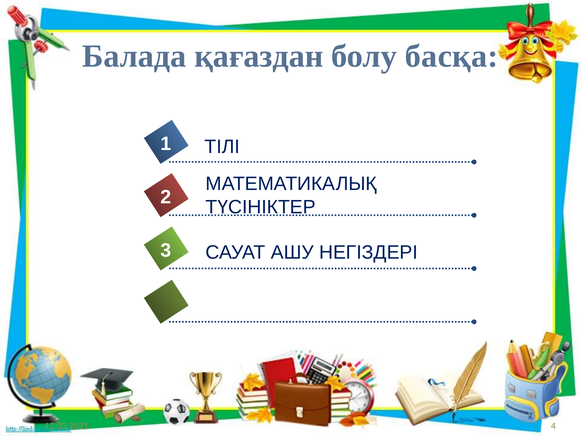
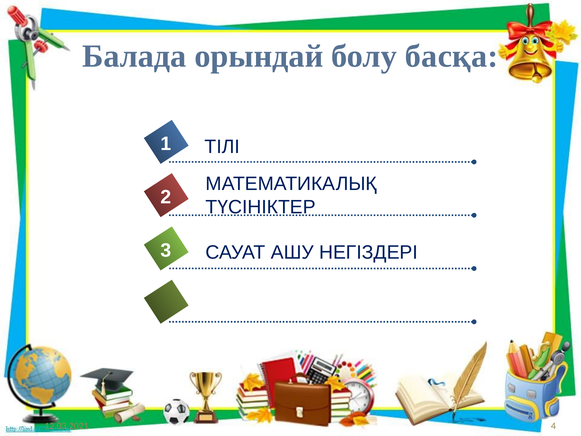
қағаздан: қағаздан -> орындай (259, 56)
